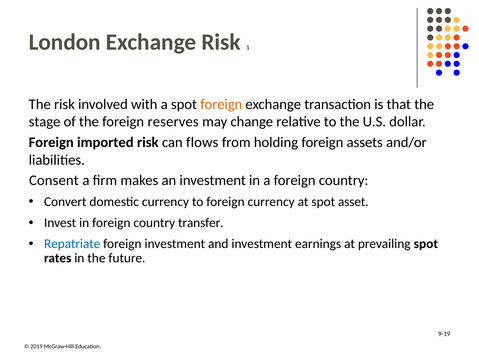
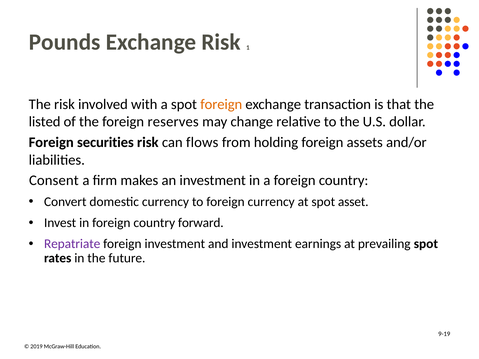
London: London -> Pounds (65, 42)
stage: stage -> listed (45, 122)
imported: imported -> securities (105, 142)
transfer: transfer -> forward (201, 223)
Repatriate colour: blue -> purple (72, 244)
